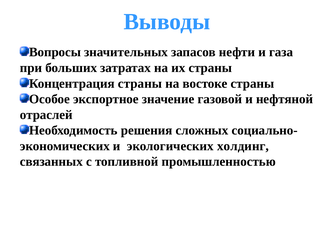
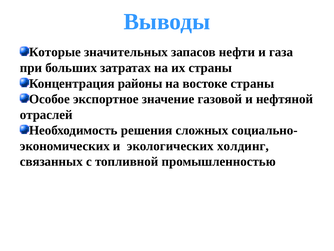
Вопросы: Вопросы -> Которые (55, 52)
Концентрация страны: страны -> районы (140, 83)
